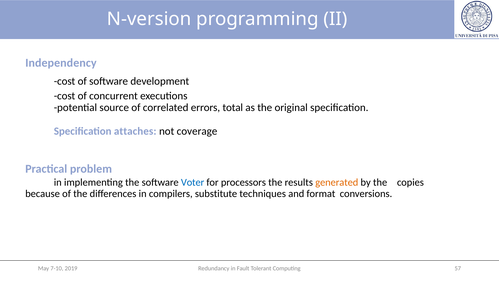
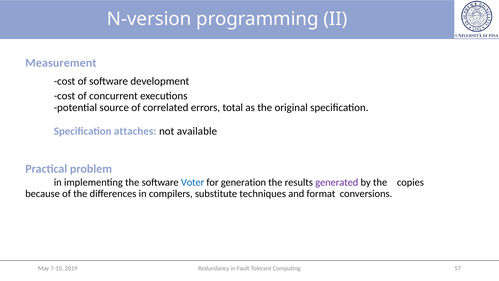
Independency: Independency -> Measurement (61, 63)
coverage: coverage -> available (197, 131)
processors: processors -> generation (243, 182)
generated colour: orange -> purple (337, 182)
